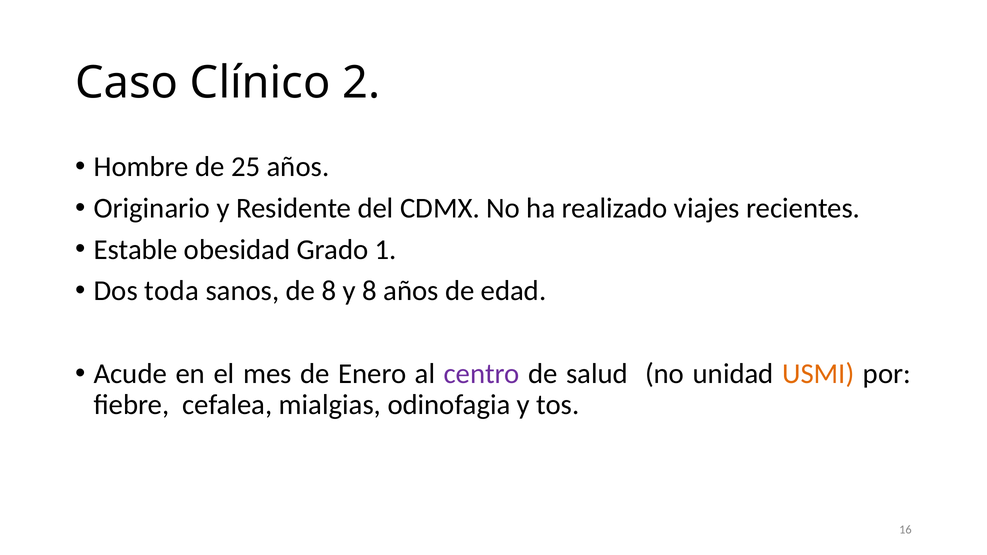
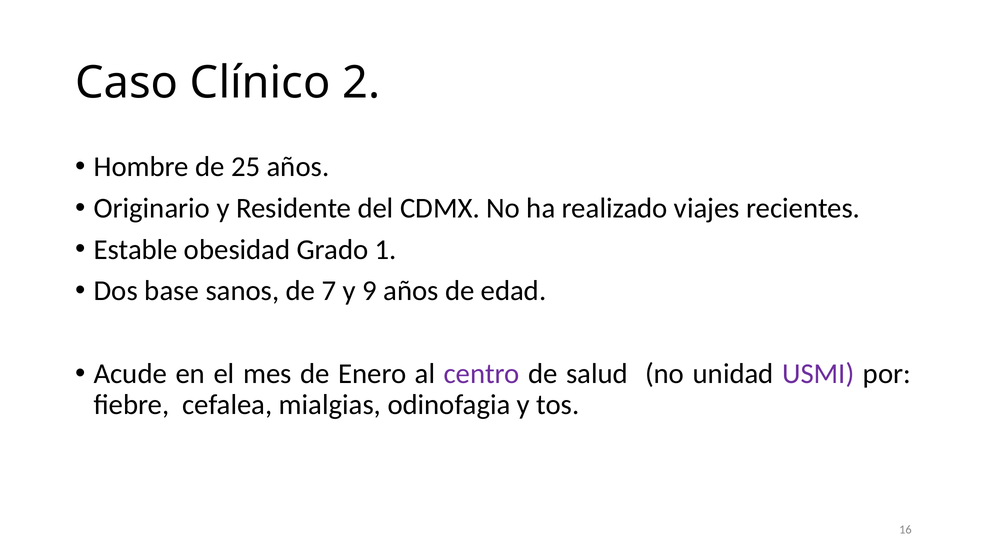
toda: toda -> base (172, 291)
de 8: 8 -> 7 (329, 291)
y 8: 8 -> 9 (370, 291)
USMI colour: orange -> purple (818, 374)
